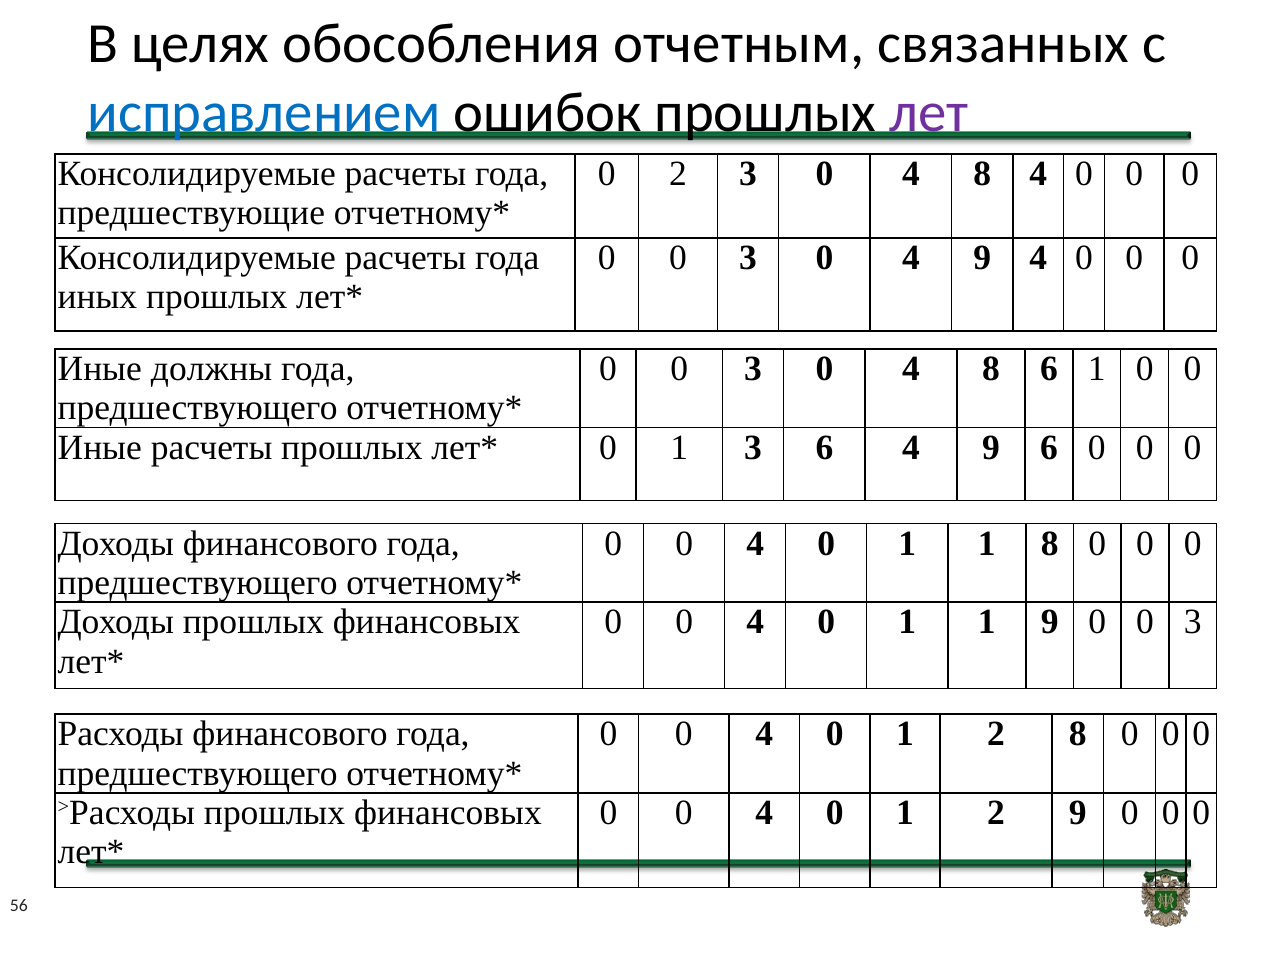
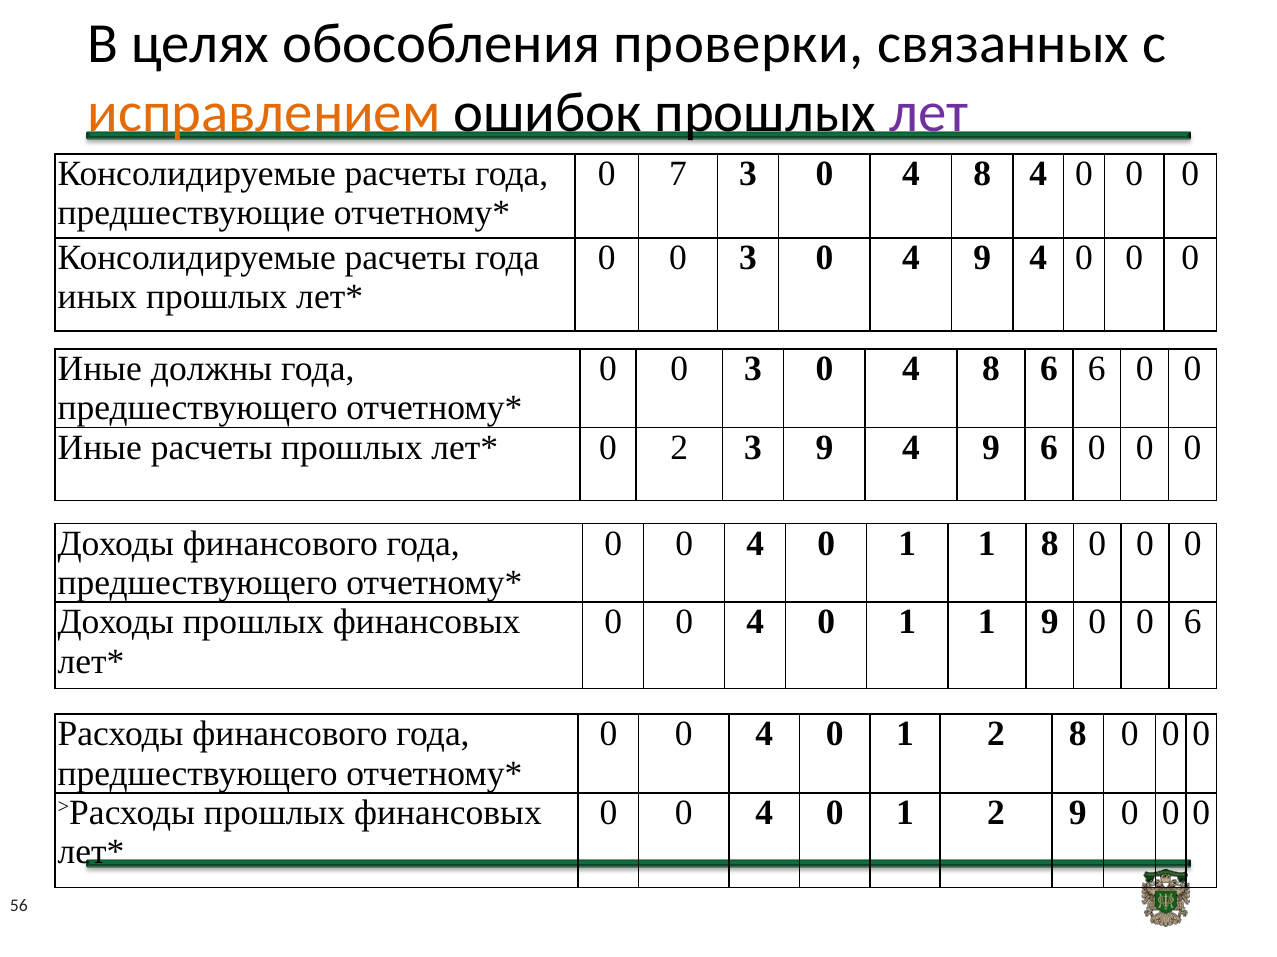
отчетным: отчетным -> проверки (739, 44)
исправлением colour: blue -> orange (264, 112)
0 2: 2 -> 7 (678, 174)
6 1: 1 -> 6 (1097, 369)
1: 1 -> 2 (679, 448)
3 6: 6 -> 9 (824, 448)
9 0 0 3: 3 -> 6 (1193, 623)
